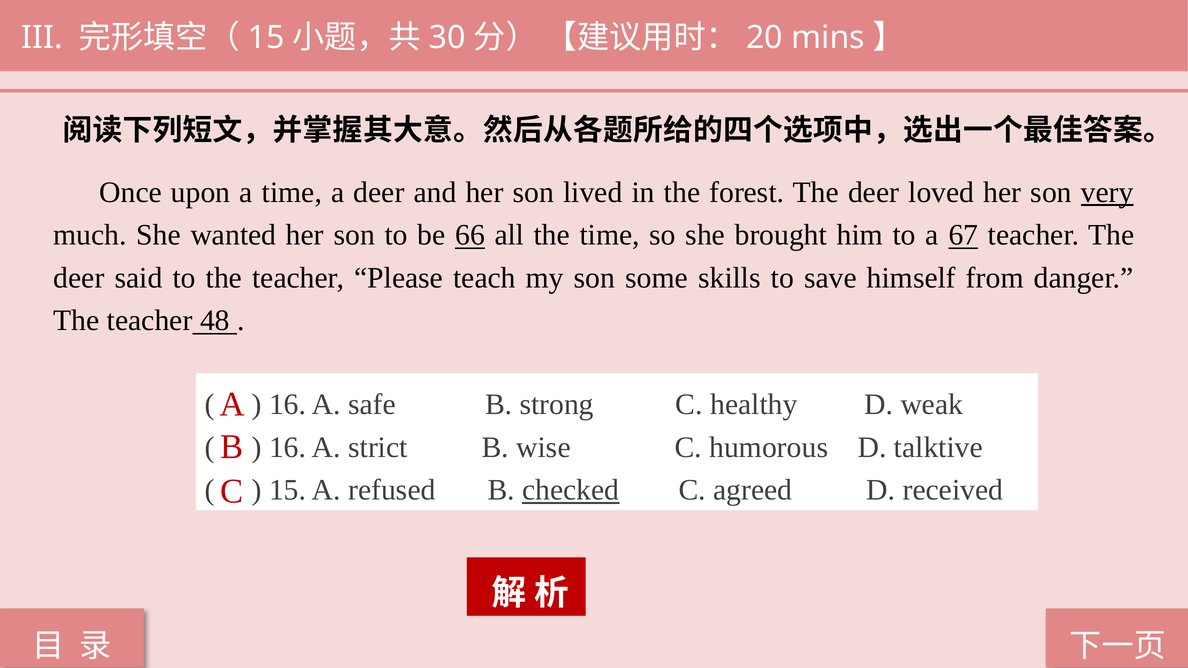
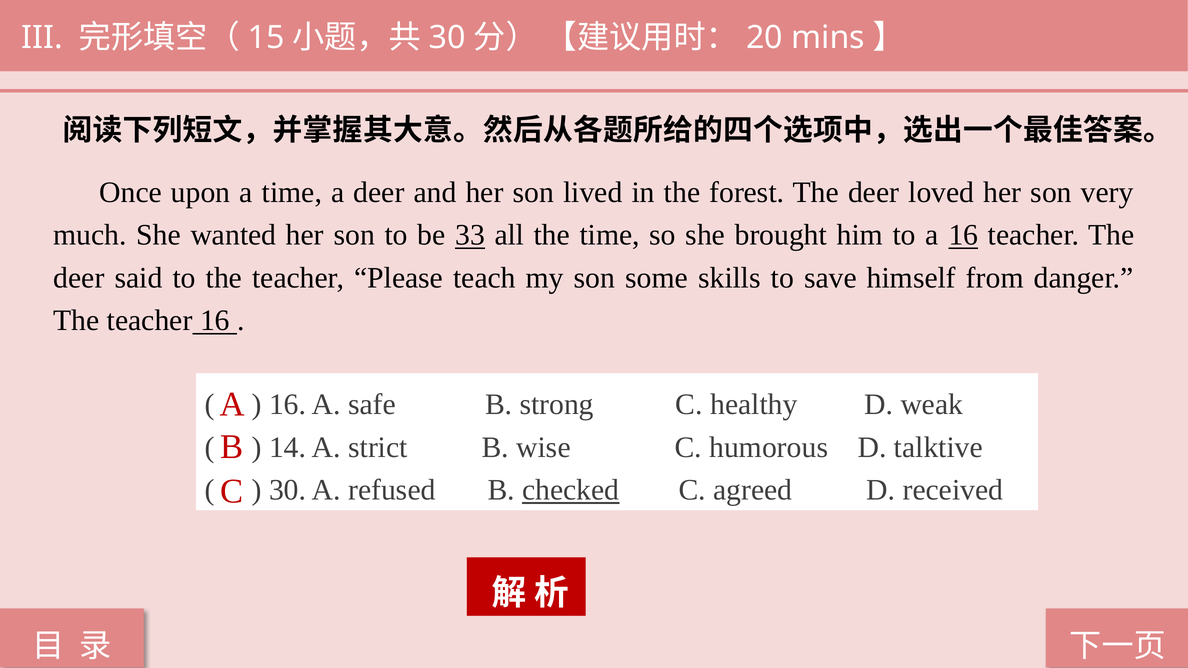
very underline: present -> none (1107, 192)
66: 66 -> 33 (470, 235)
a 67: 67 -> 16 (963, 235)
teacher 48: 48 -> 16 (215, 321)
16: 16 -> 14 (288, 448)
15: 15 -> 30 (288, 490)
